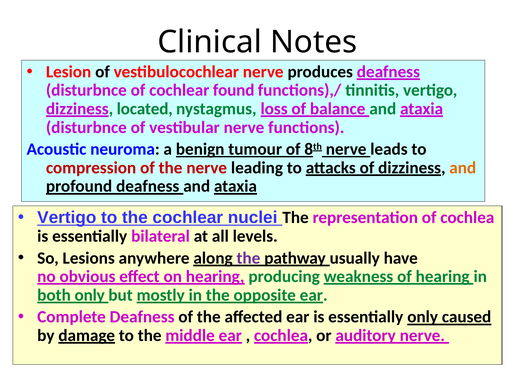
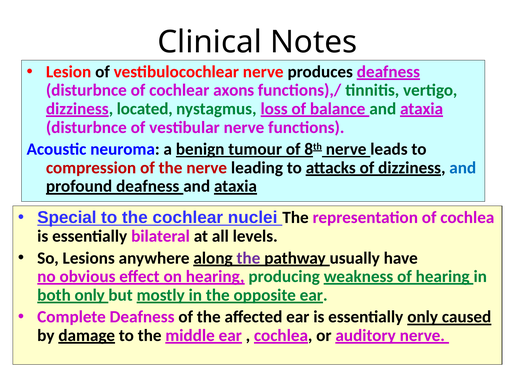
found: found -> axons (234, 90)
and colour: orange -> blue (463, 168)
Vertigo: Vertigo -> Special (67, 218)
